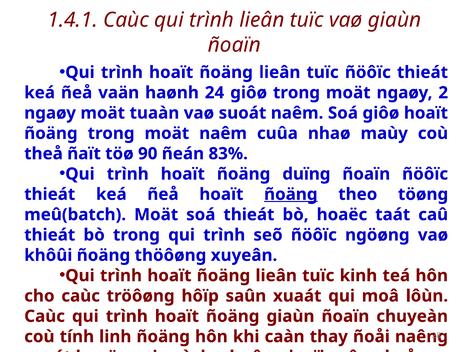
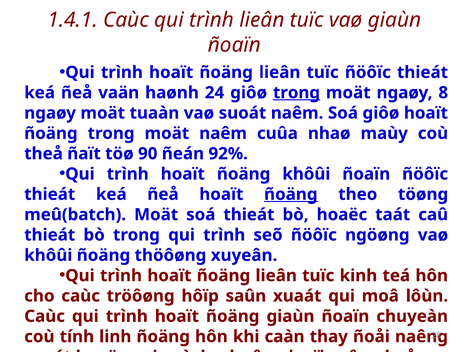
trong underline: none -> present (297, 93)
2: 2 -> 8 (443, 93)
83%: 83% -> 92% (228, 154)
ñoäng duïng: duïng -> khôûi (306, 174)
